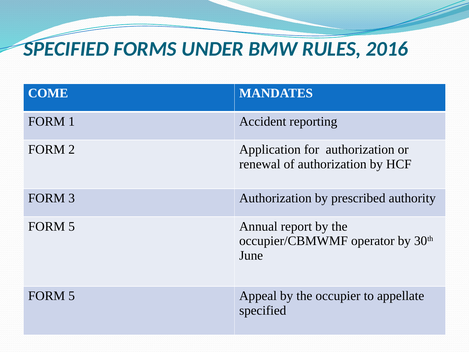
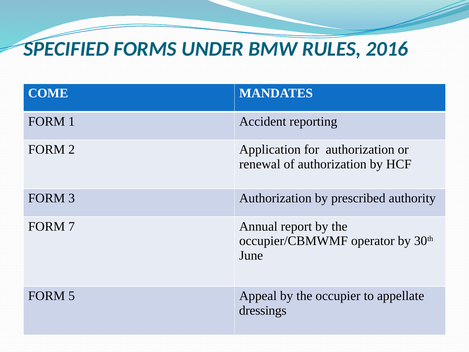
5: 5 -> 7 (72, 226)
specified: specified -> dressings (263, 310)
